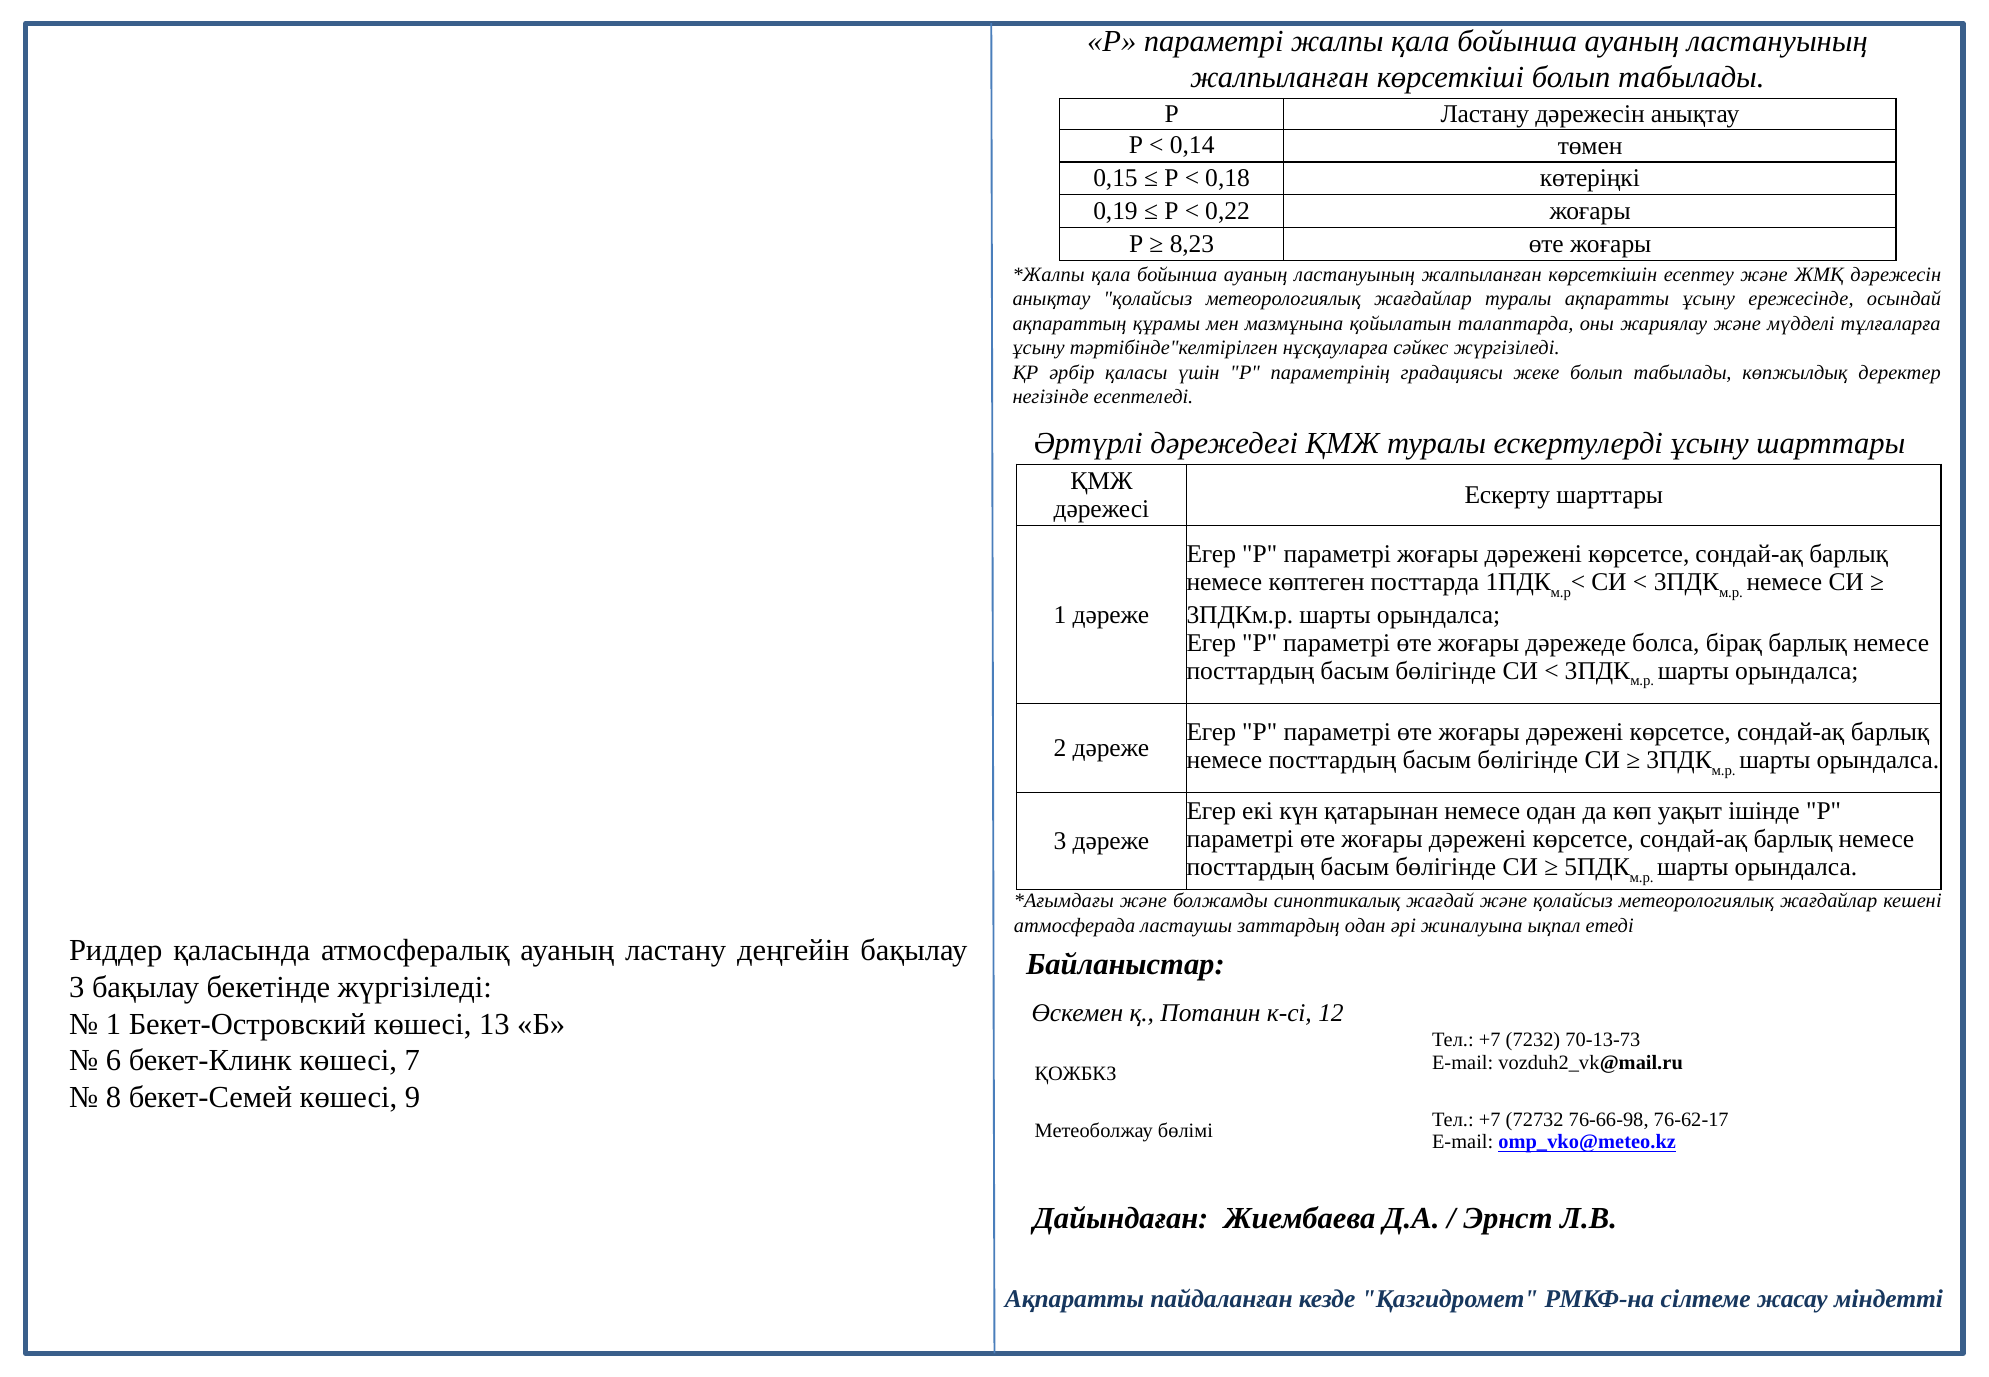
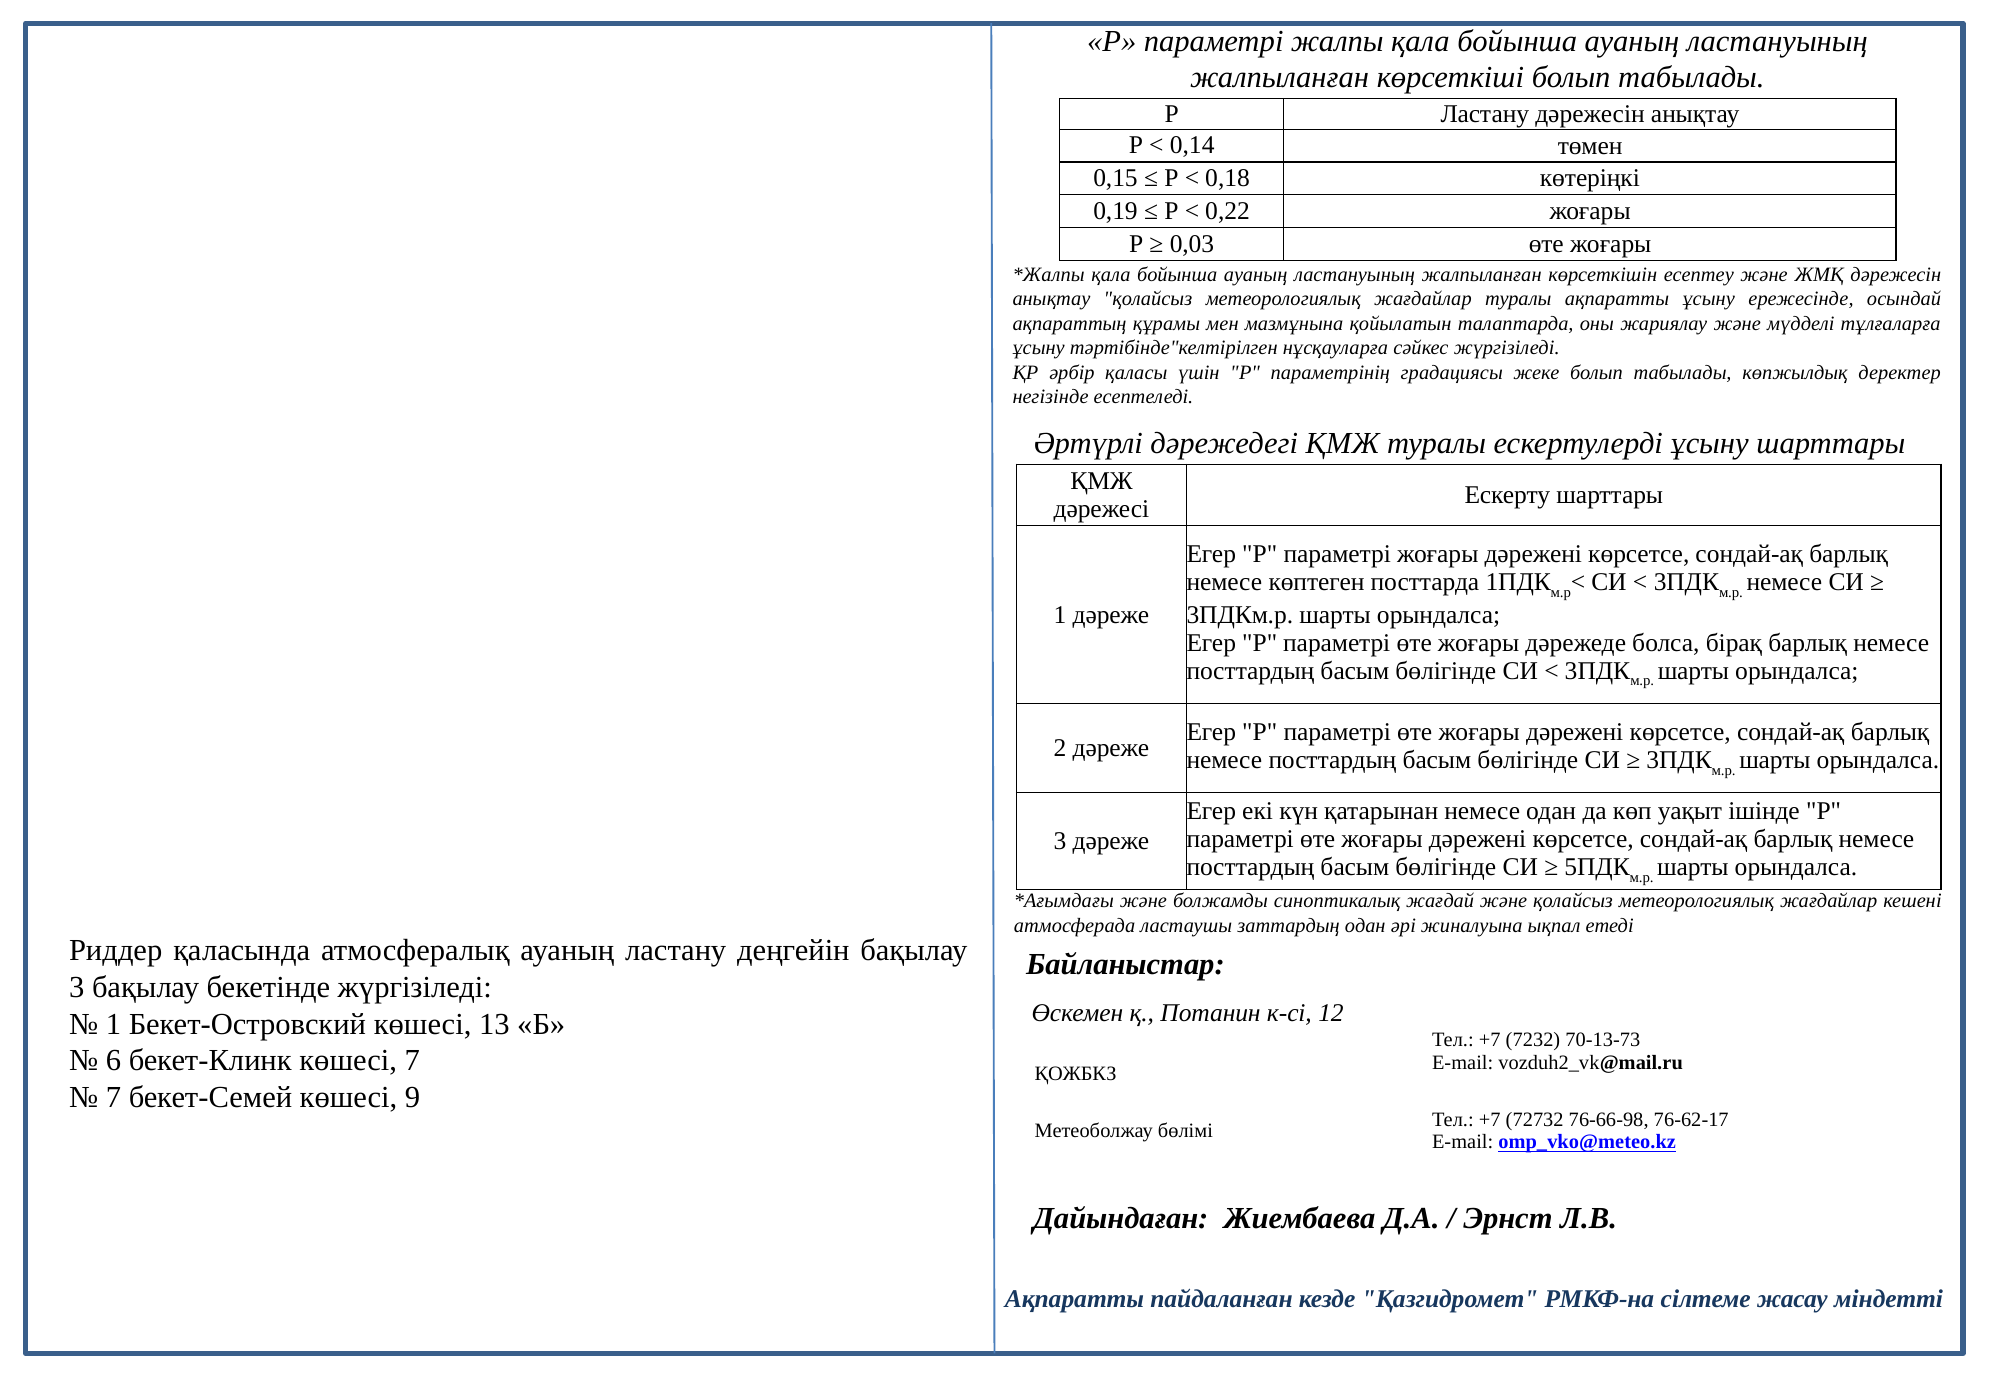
8,23: 8,23 -> 0,03 (1192, 244)
8: 8 -> 7 (114, 1097)
